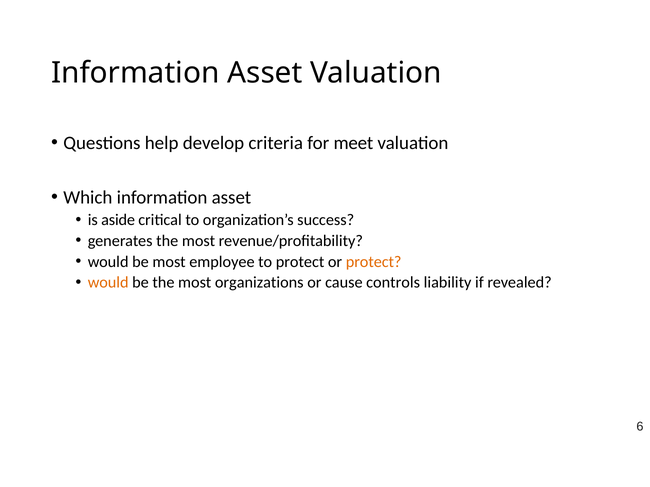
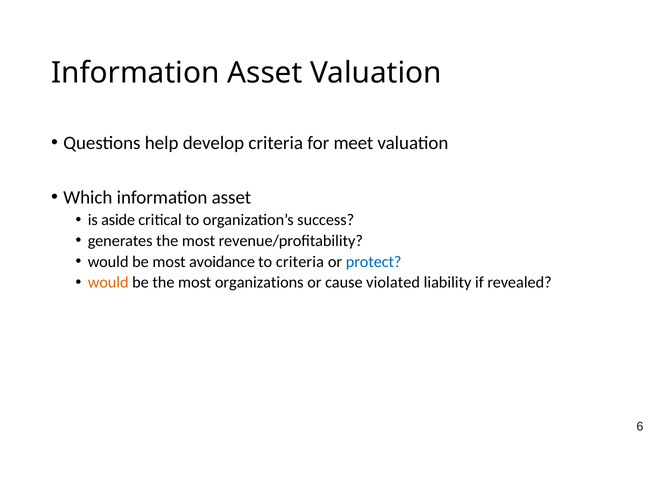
employee: employee -> avoidance (222, 262)
to protect: protect -> criteria (300, 262)
protect colour: orange -> blue (374, 262)
controls: controls -> violated (393, 283)
